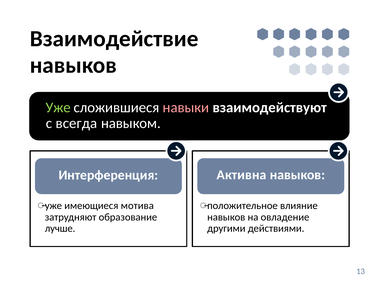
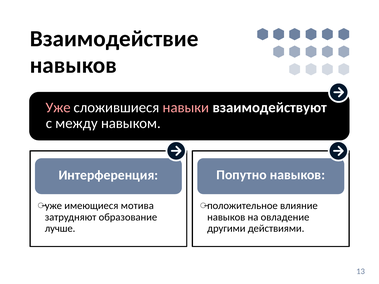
Уже colour: light green -> pink (58, 107)
всегда: всегда -> между (77, 123)
Активна: Активна -> Попутно (242, 175)
